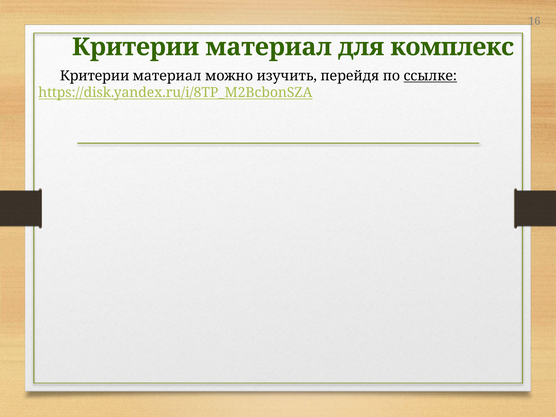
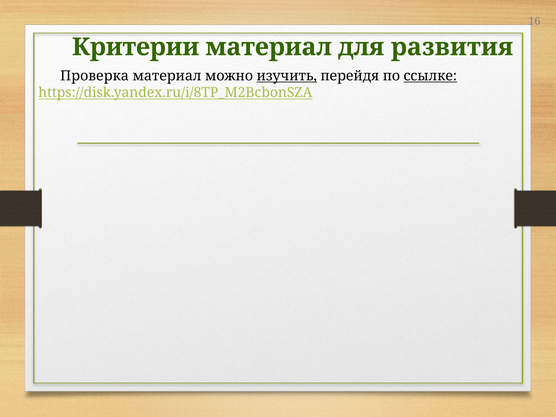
комплекс: комплекс -> развития (452, 47)
Критерии: Критерии -> Проверка (95, 76)
изучить underline: none -> present (287, 76)
